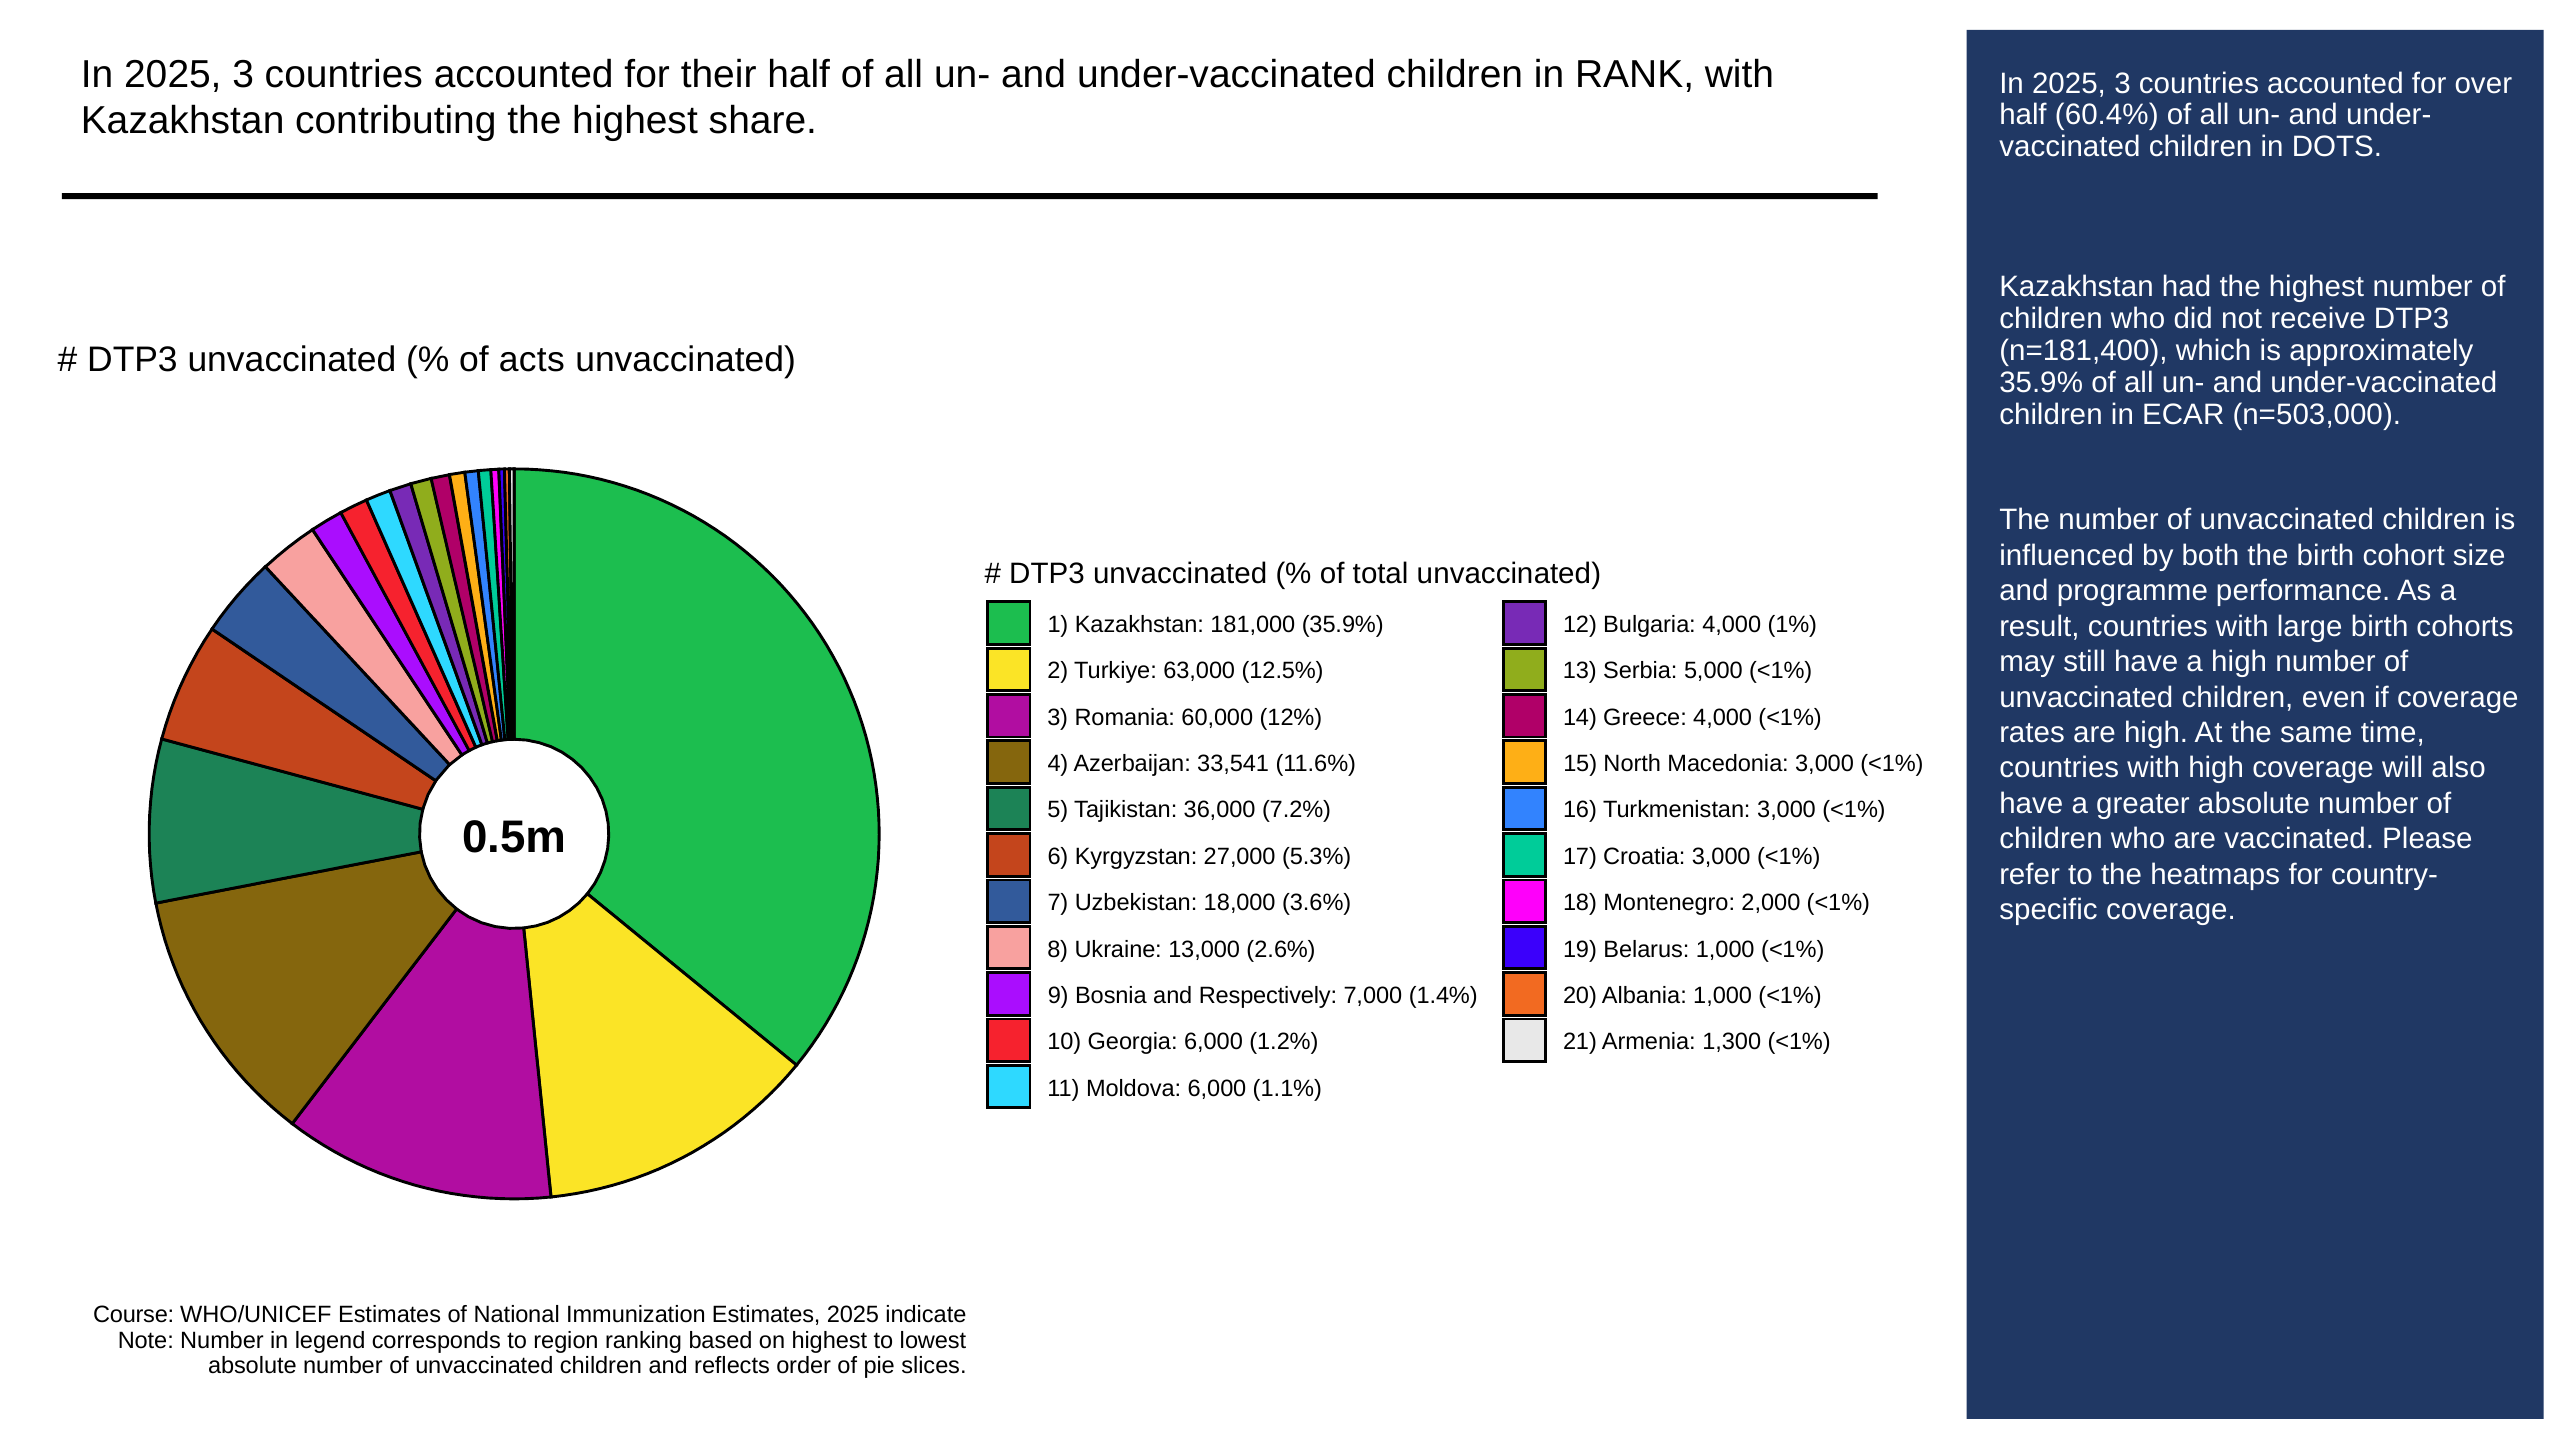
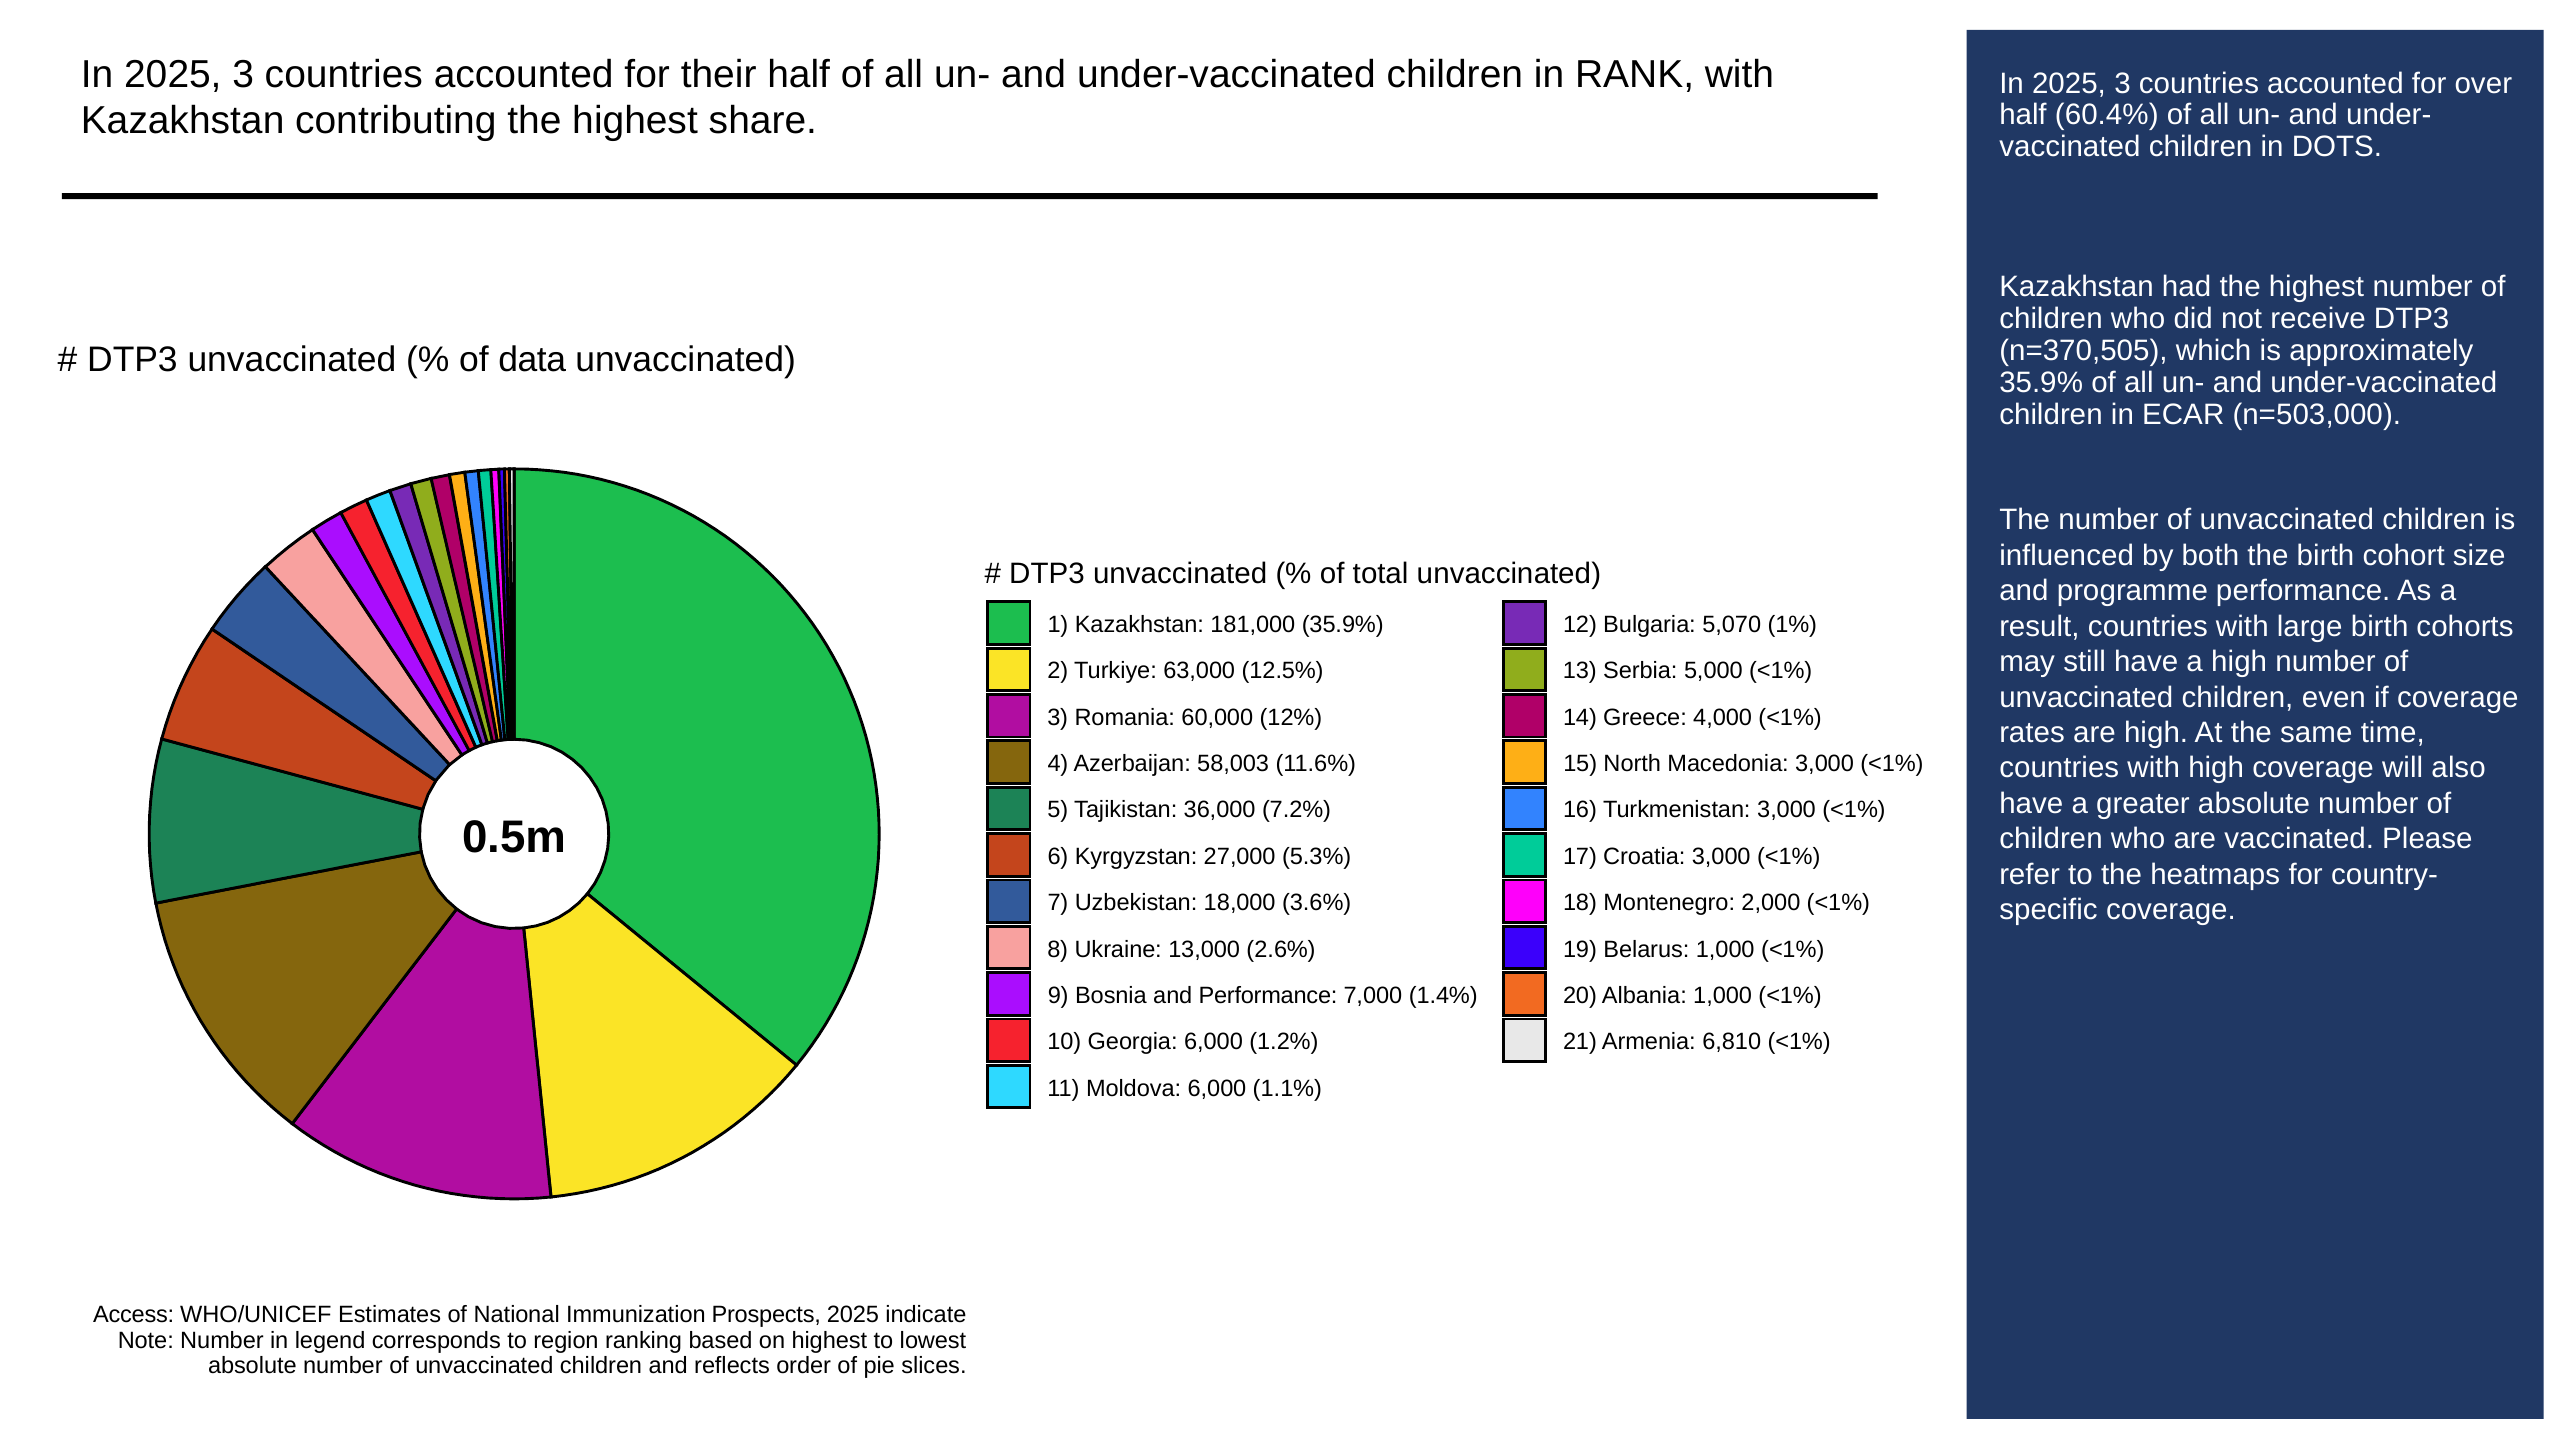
n=181,400: n=181,400 -> n=370,505 (2083, 351)
acts: acts -> data (532, 360)
Bulgaria 4,000: 4,000 -> 5,070 (1732, 625)
33,541: 33,541 -> 58,003 (1233, 764)
and Respectively: Respectively -> Performance (1268, 996)
1,300: 1,300 -> 6,810 (1732, 1042)
Course: Course -> Access (134, 1315)
Immunization Estimates: Estimates -> Prospects (766, 1315)
